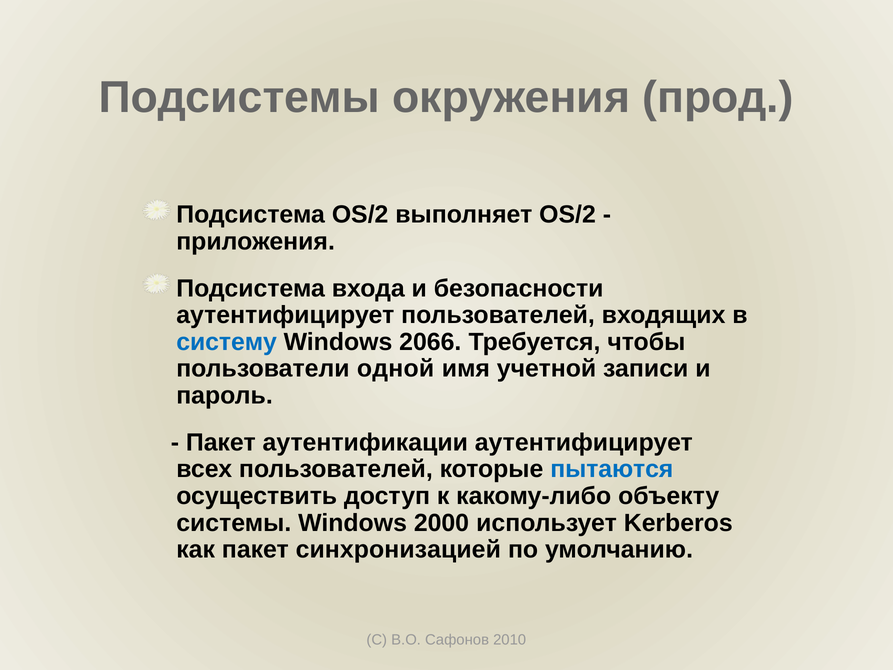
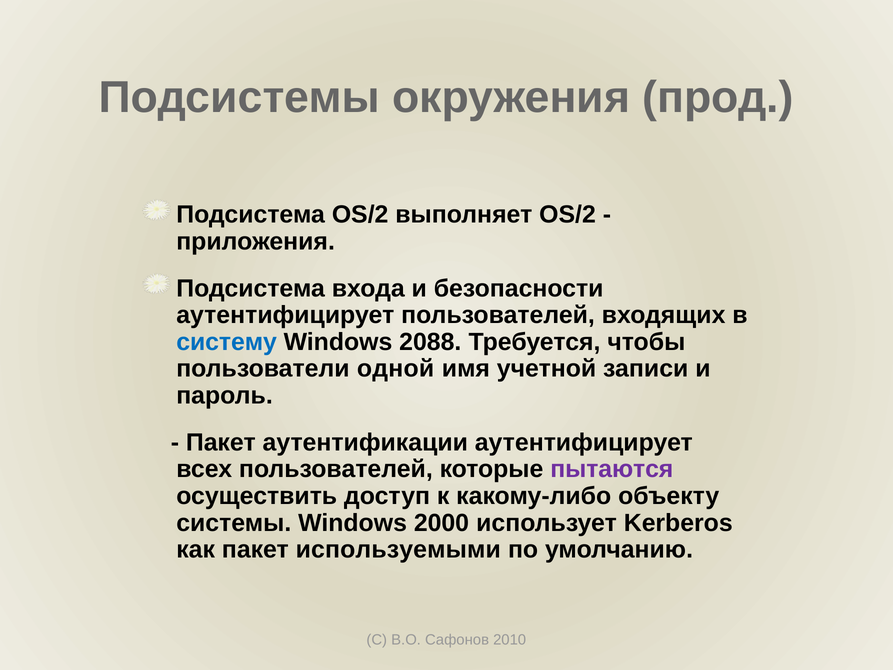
2066: 2066 -> 2088 (430, 342)
пытаются colour: blue -> purple (612, 469)
синхронизацией: синхронизацией -> используемыми (398, 549)
